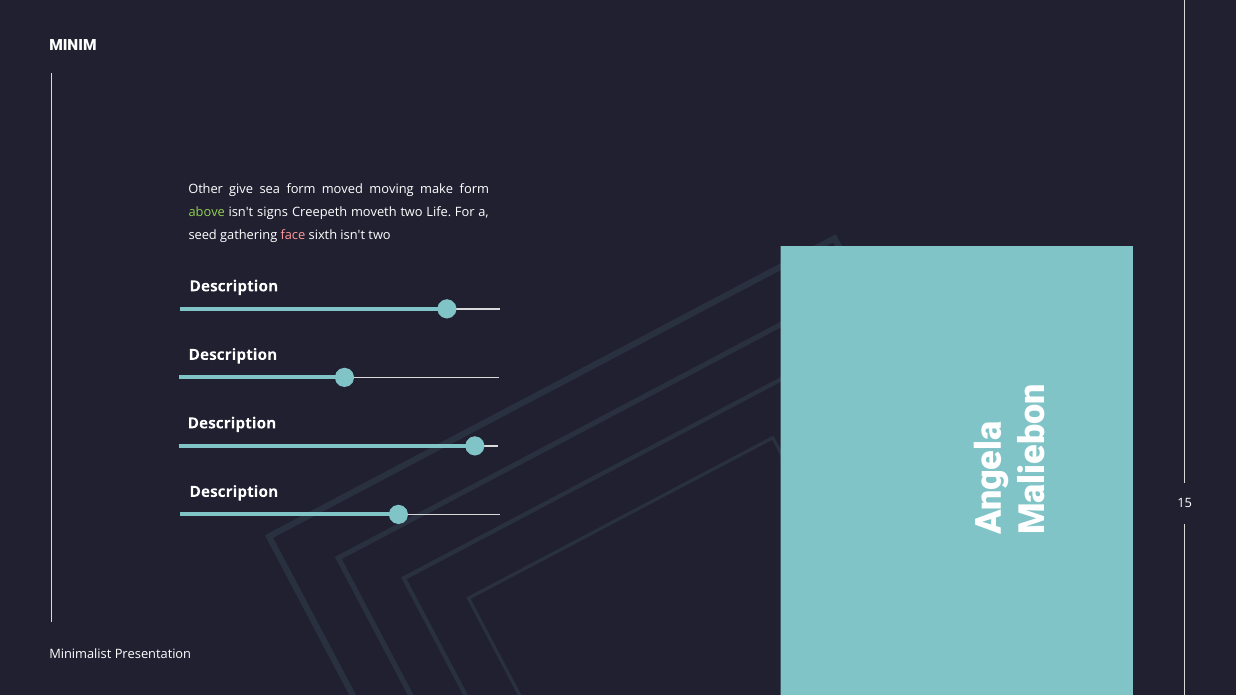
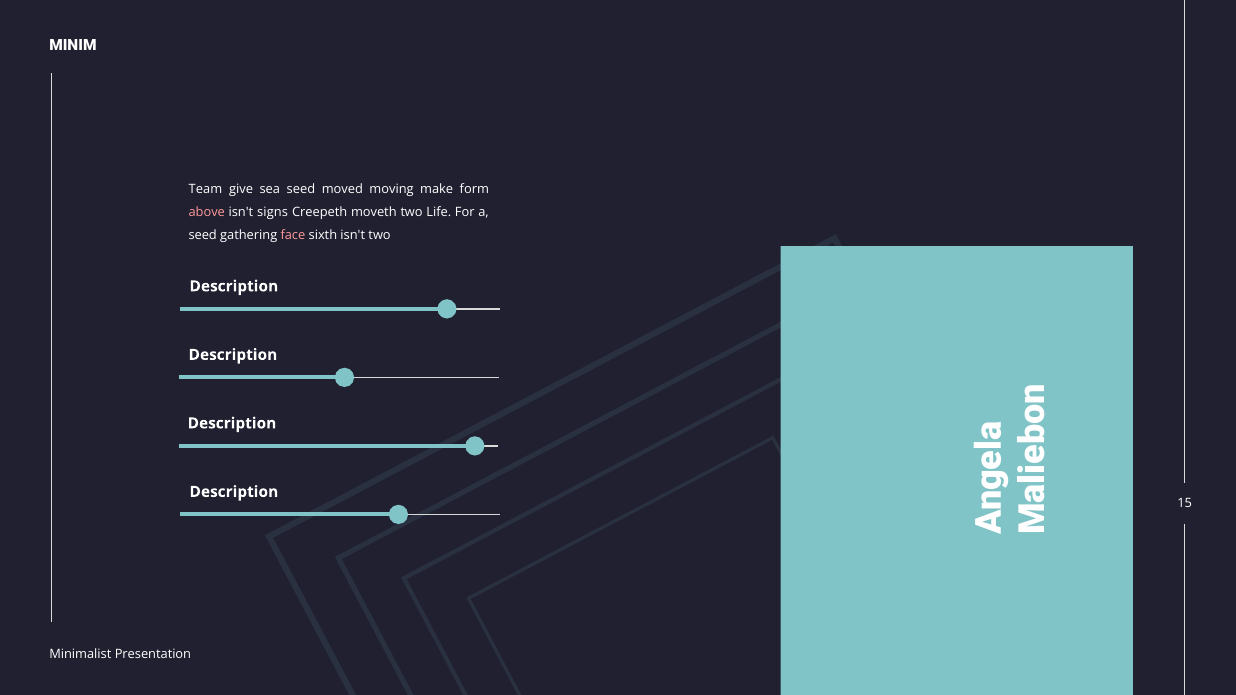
Other: Other -> Team (206, 189)
sea form: form -> seed (301, 189)
above colour: light green -> pink (207, 212)
